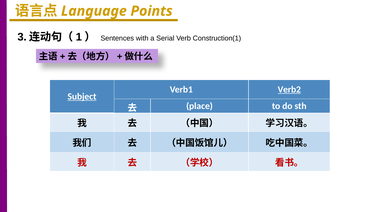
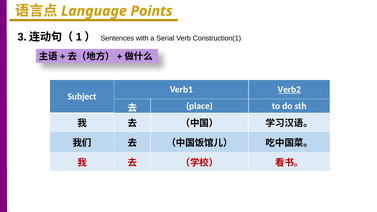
Subject underline: present -> none (82, 97)
